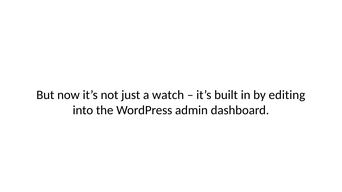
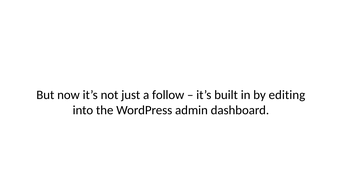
watch: watch -> follow (168, 95)
